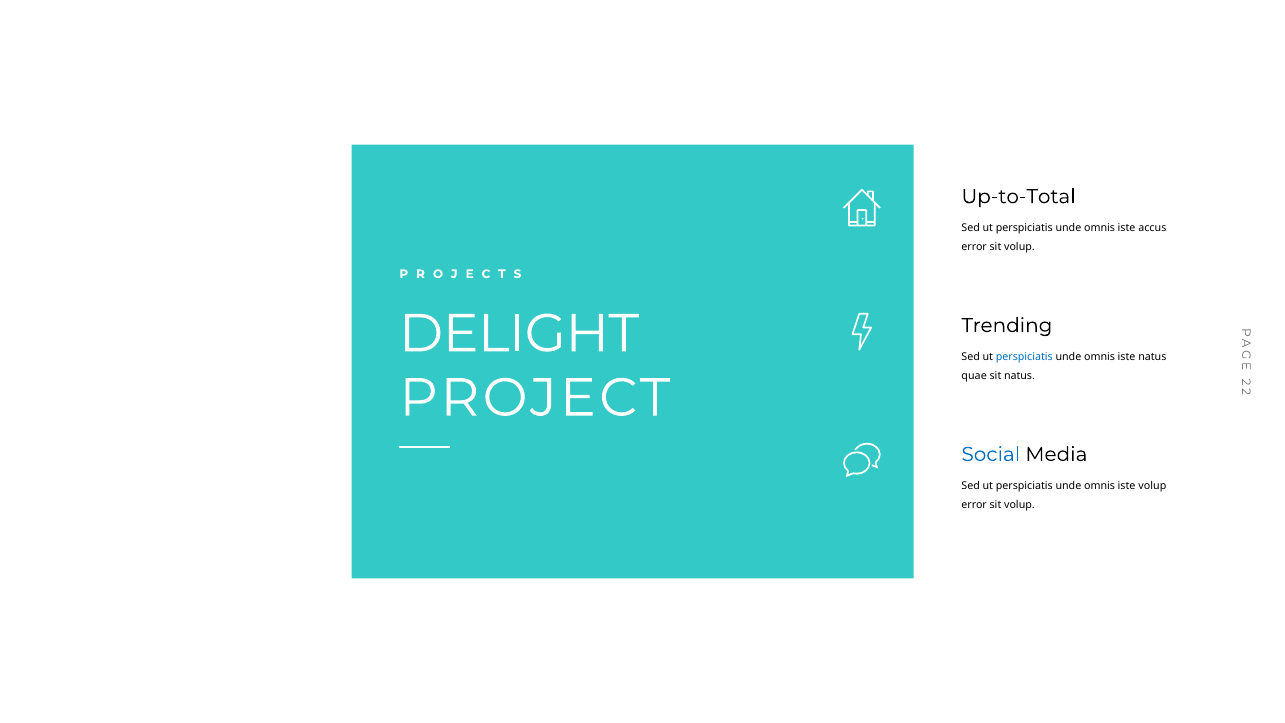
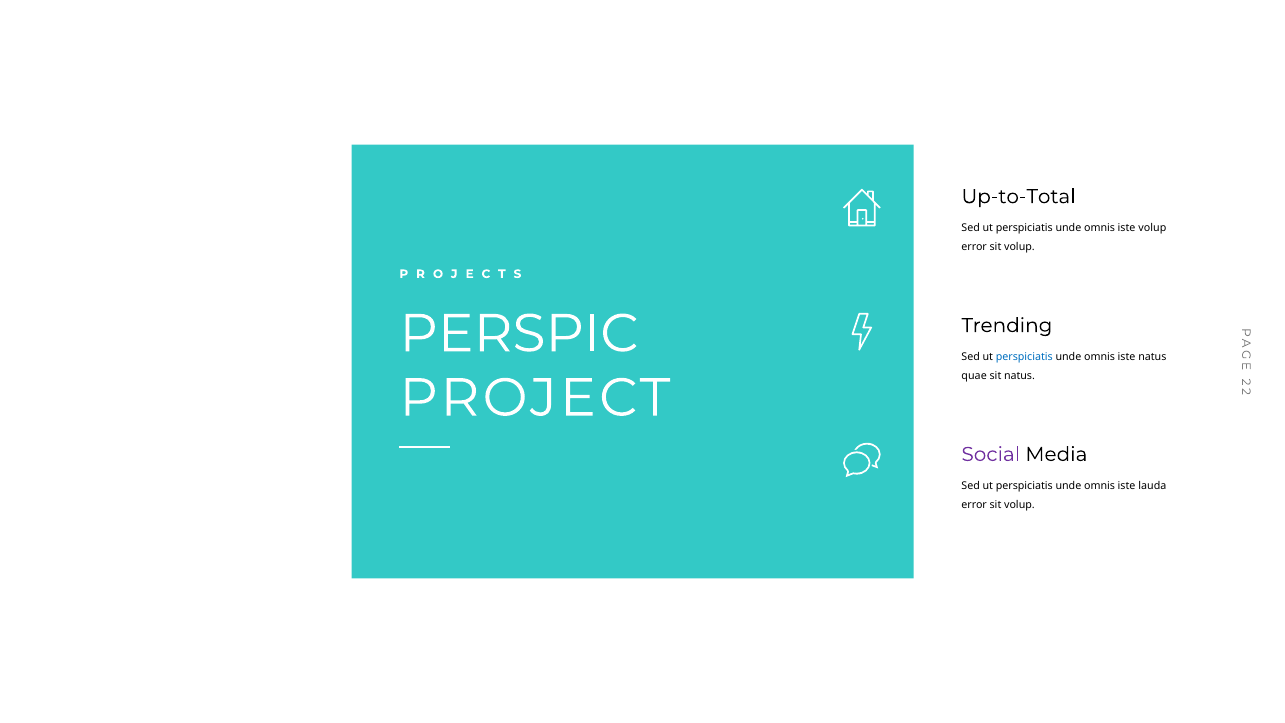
iste accus: accus -> volup (1152, 228)
DELIGHT: DELIGHT -> PERSPIC (519, 334)
Social colour: blue -> purple (991, 454)
iste volup: volup -> lauda (1152, 485)
